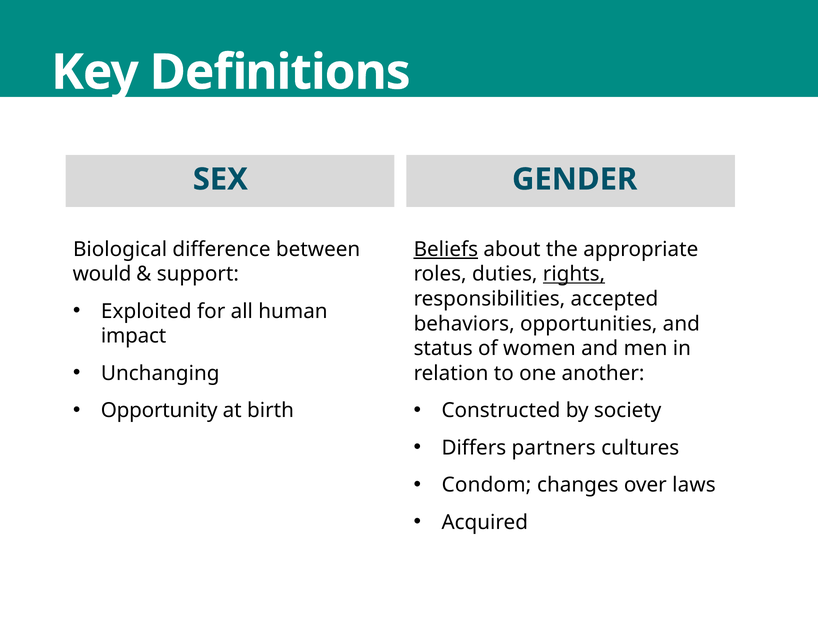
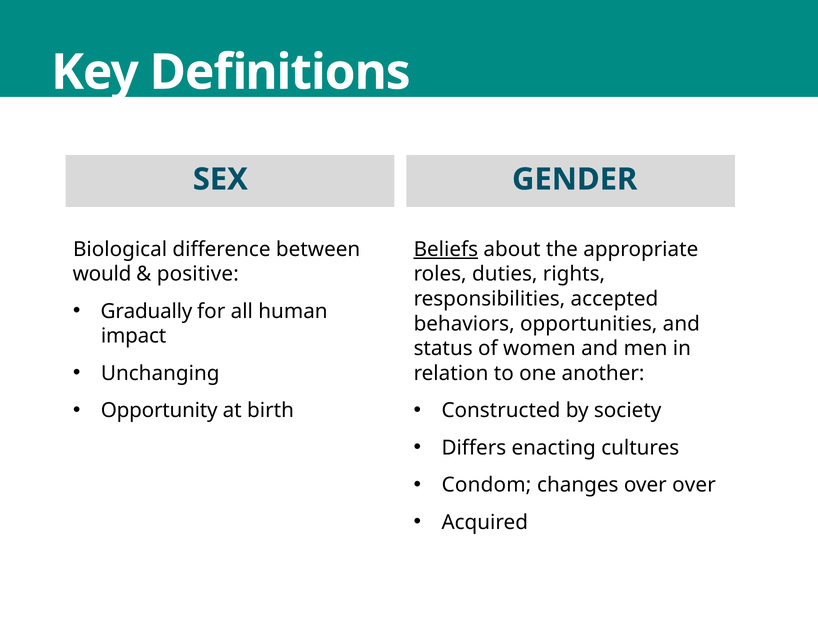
support: support -> positive (198, 274)
rights underline: present -> none (574, 274)
Exploited: Exploited -> Gradually (146, 311)
partners: partners -> enacting (554, 448)
over laws: laws -> over (694, 485)
